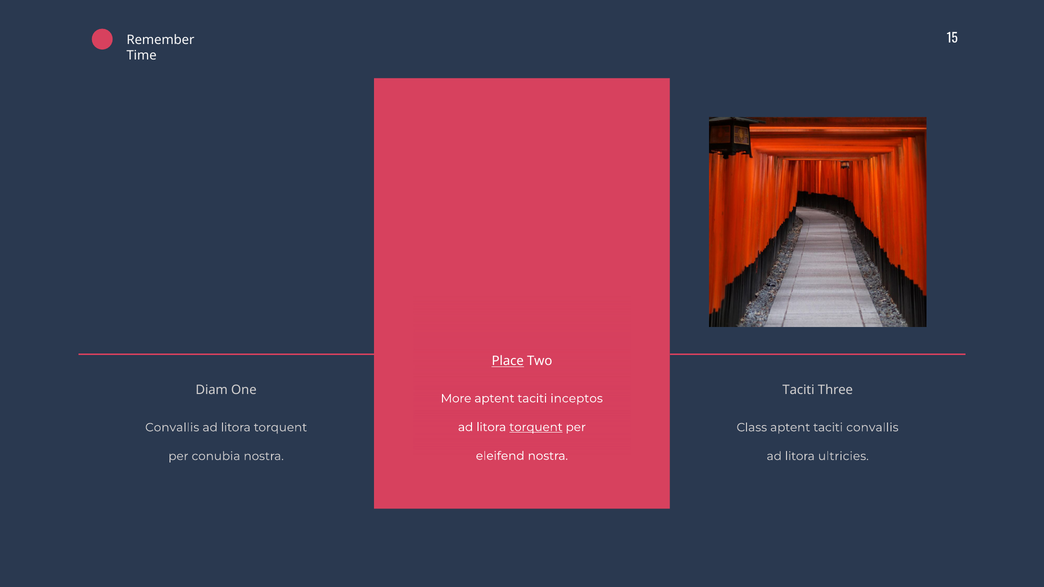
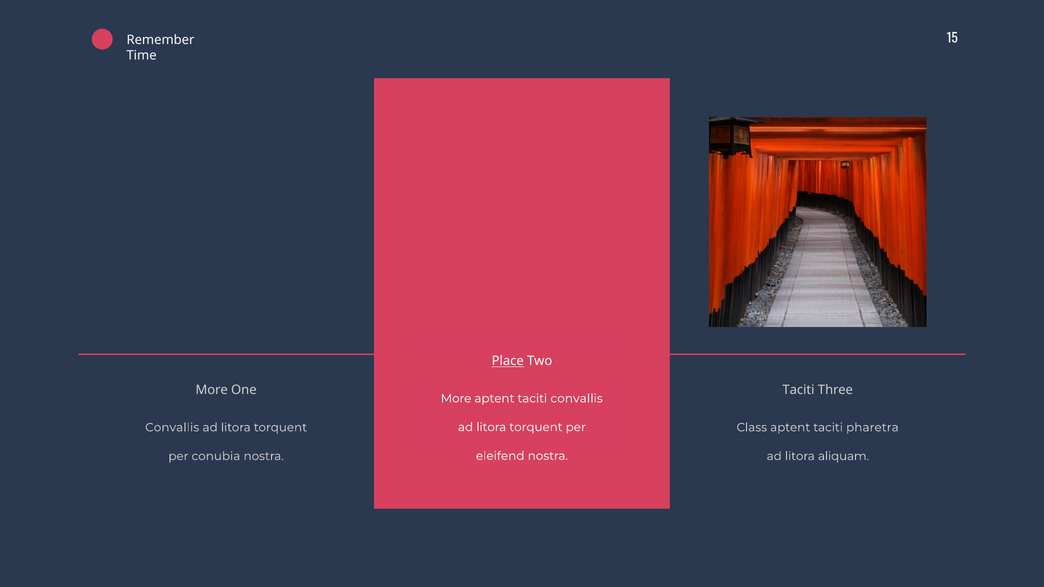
Diam: Diam -> More (212, 390)
taciti inceptos: inceptos -> convallis (577, 399)
torquent underline: present -> none (536, 427)
taciti convallis: convallis -> pharetra (872, 428)
ultricies: ultricies -> aliquam (843, 456)
